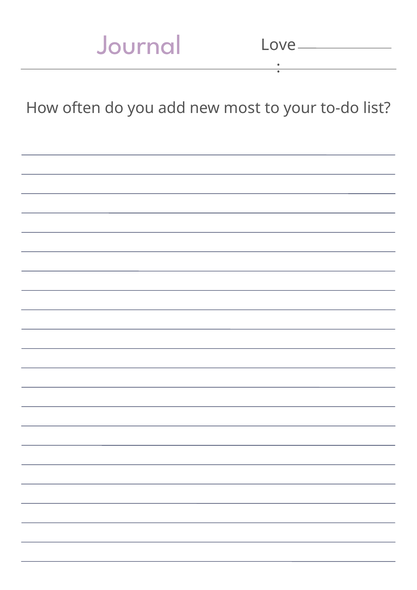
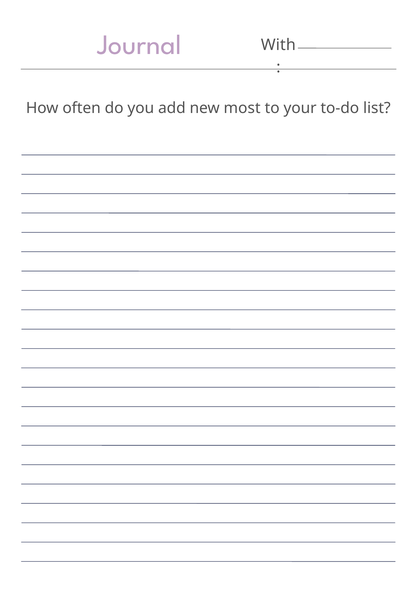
Love: Love -> With (278, 45)
